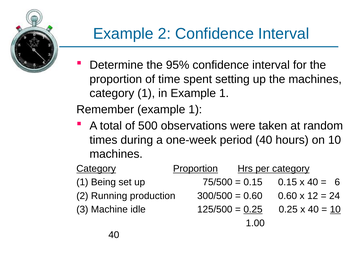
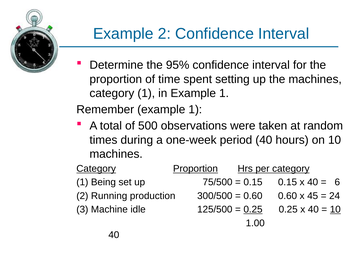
12: 12 -> 45 (313, 196)
